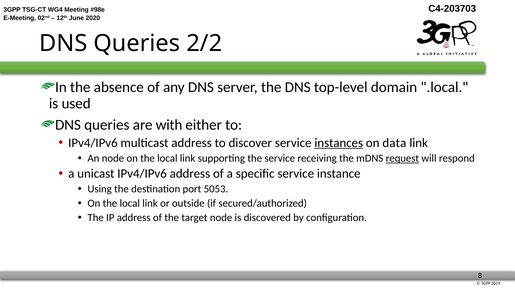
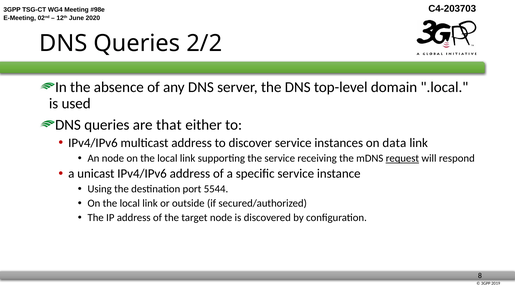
with: with -> that (169, 125)
instances underline: present -> none (339, 143)
5053: 5053 -> 5544 (216, 189)
